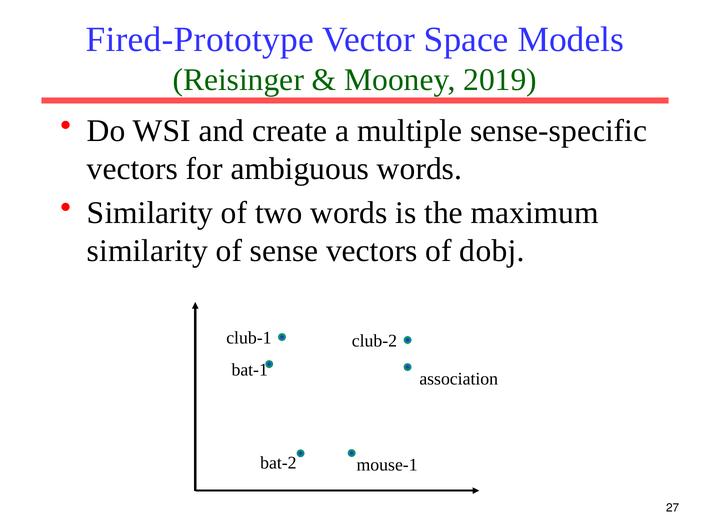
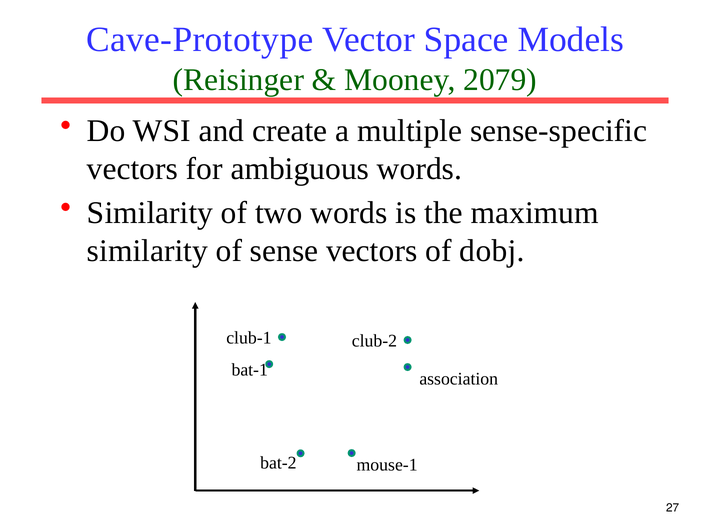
Fired-Prototype: Fired-Prototype -> Cave-Prototype (200, 40)
2019: 2019 -> 2079 (500, 80)
